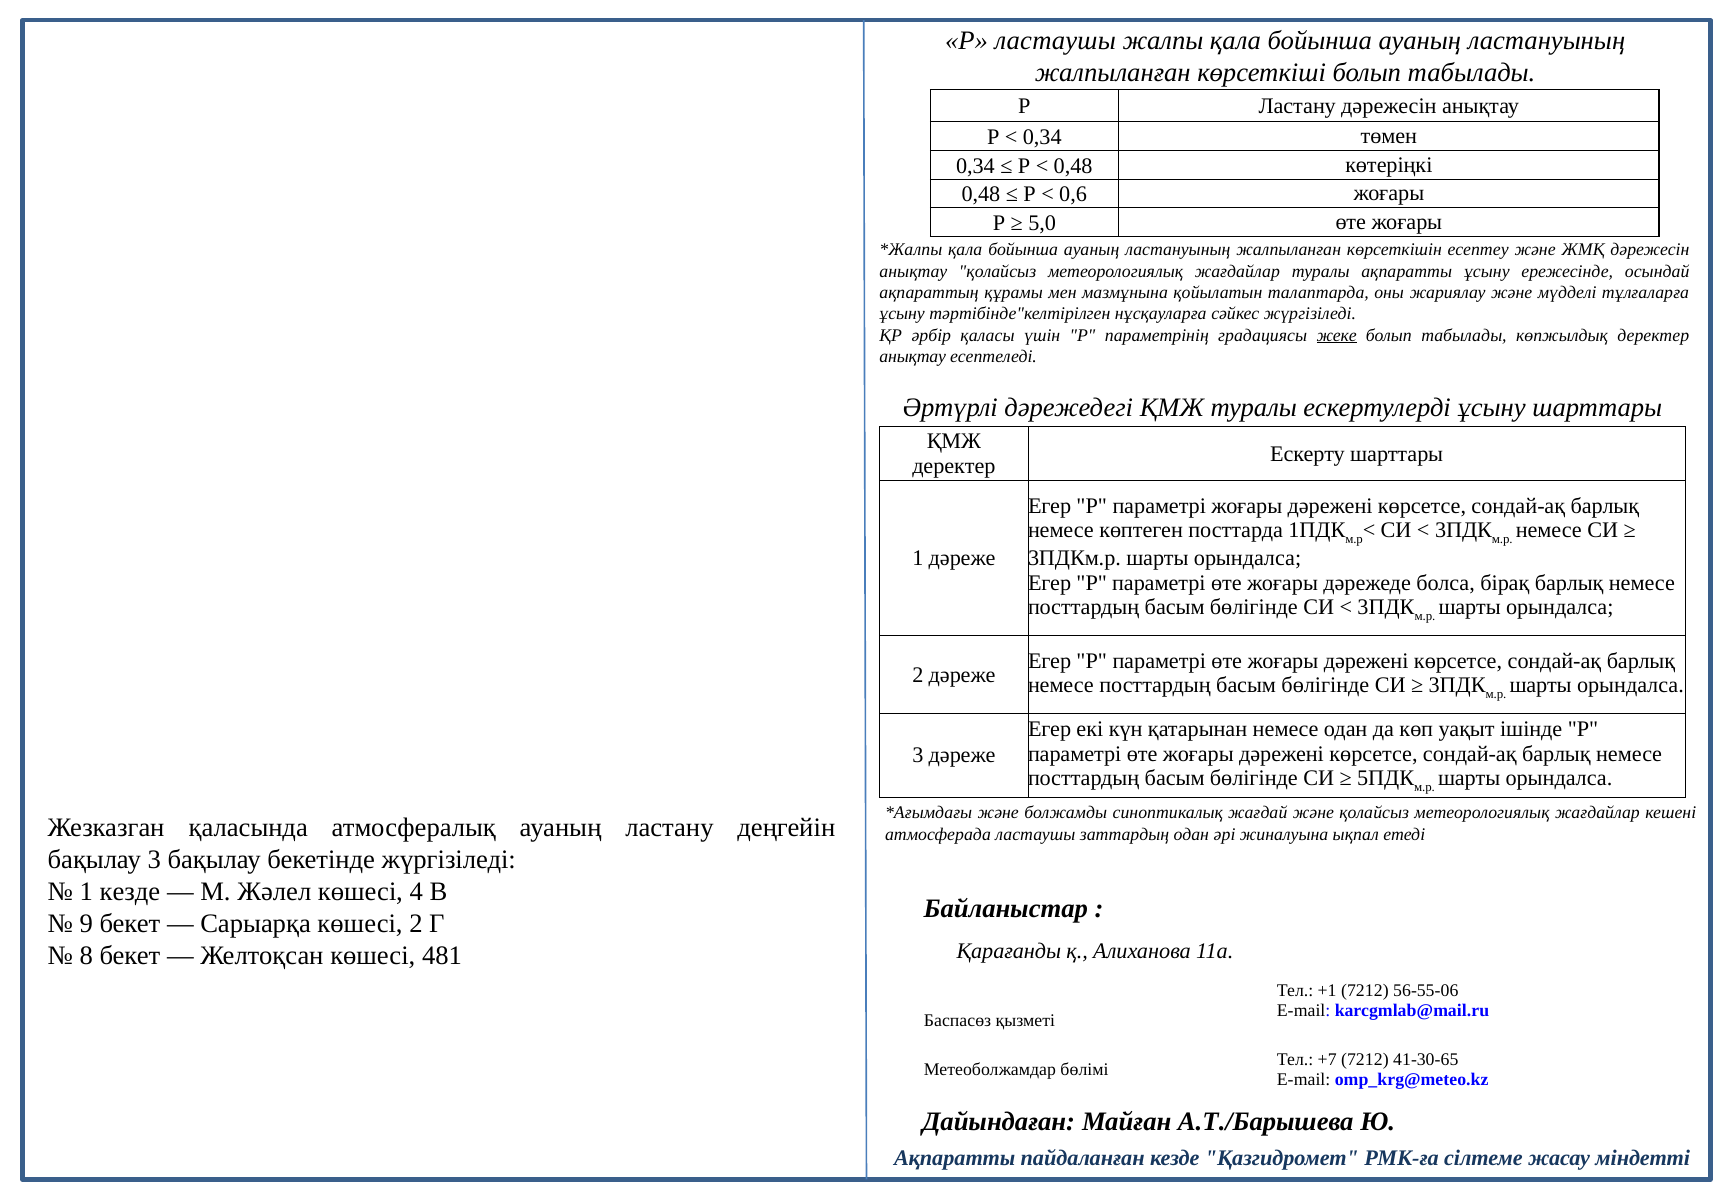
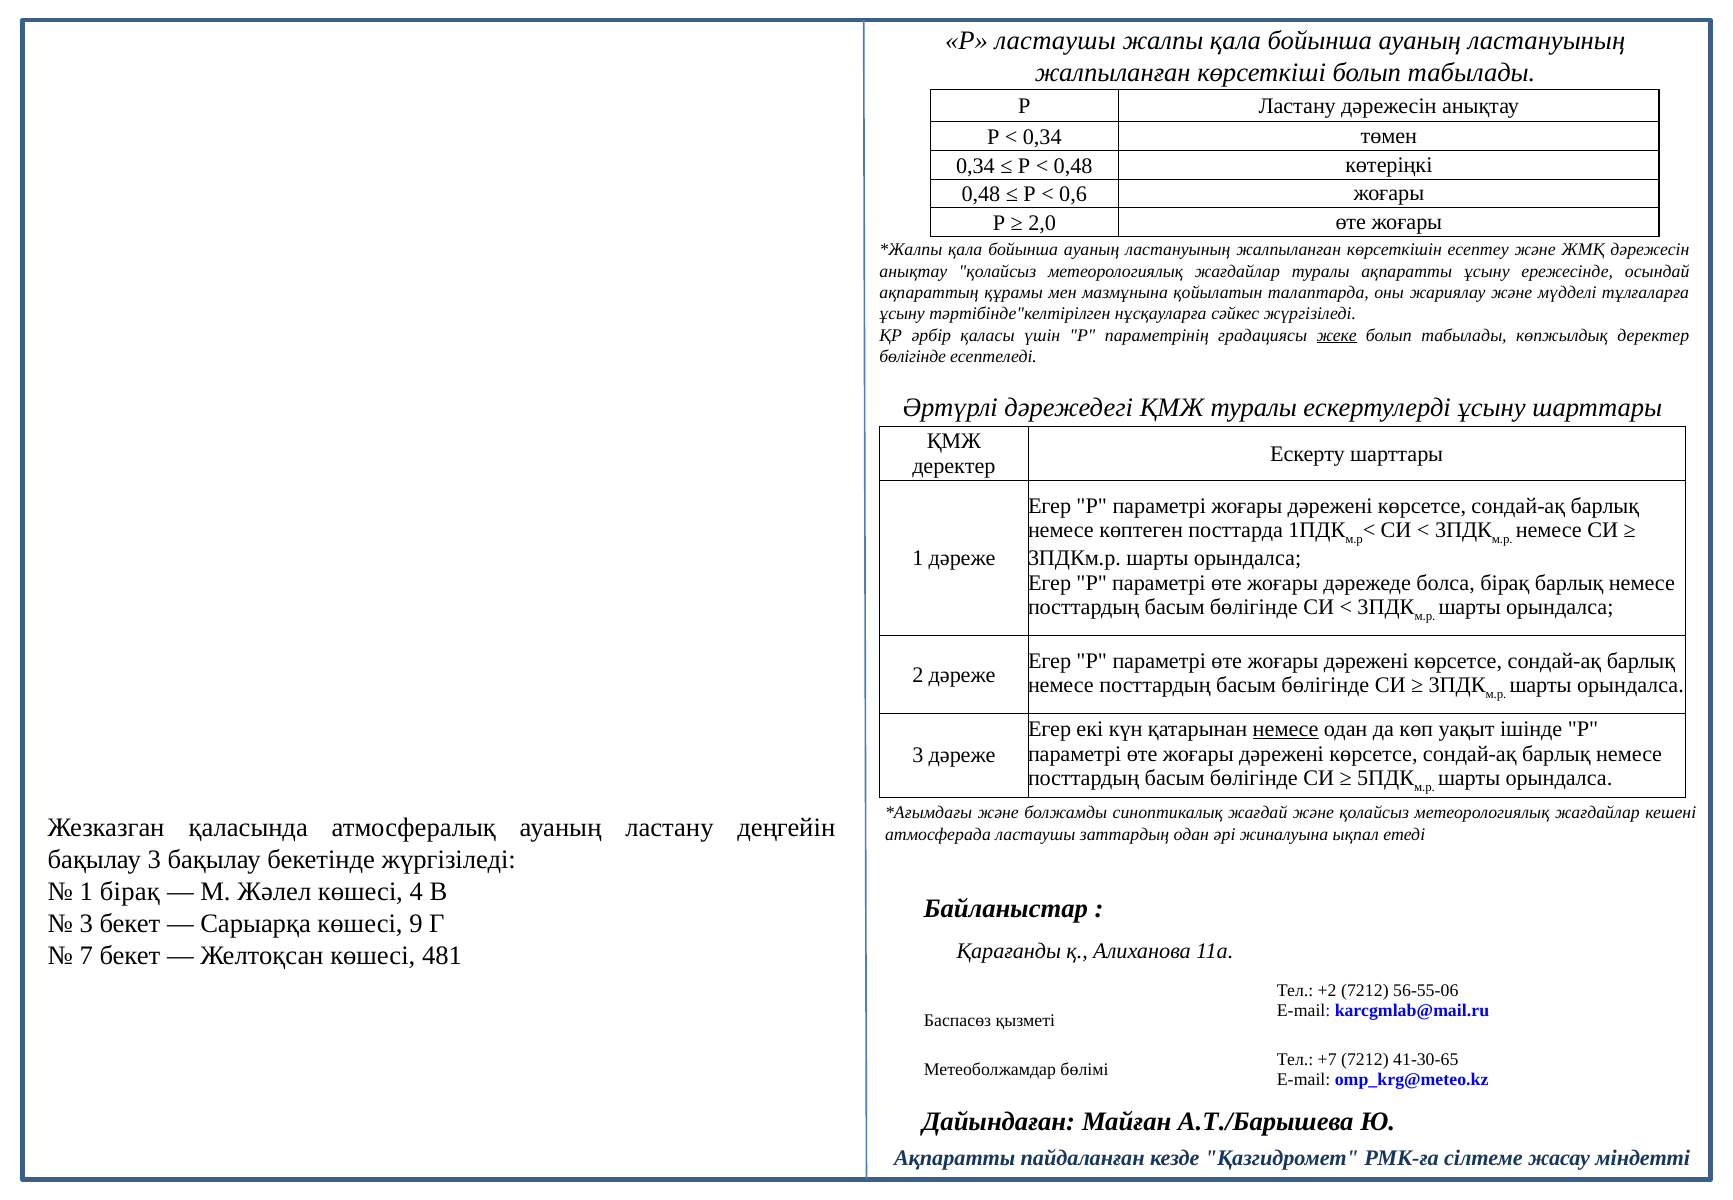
5,0: 5,0 -> 2,0 (1042, 223)
анықтау: анықтау -> бөлігінде (913, 357)
немесе underline: none -> present (1286, 729)
1 кезде: кезде -> бірақ (130, 891)
9: 9 -> 3 (86, 923)
көшесі 2: 2 -> 9 (416, 923)
8: 8 -> 7 (86, 955)
+1: +1 -> +2 (1327, 991)
